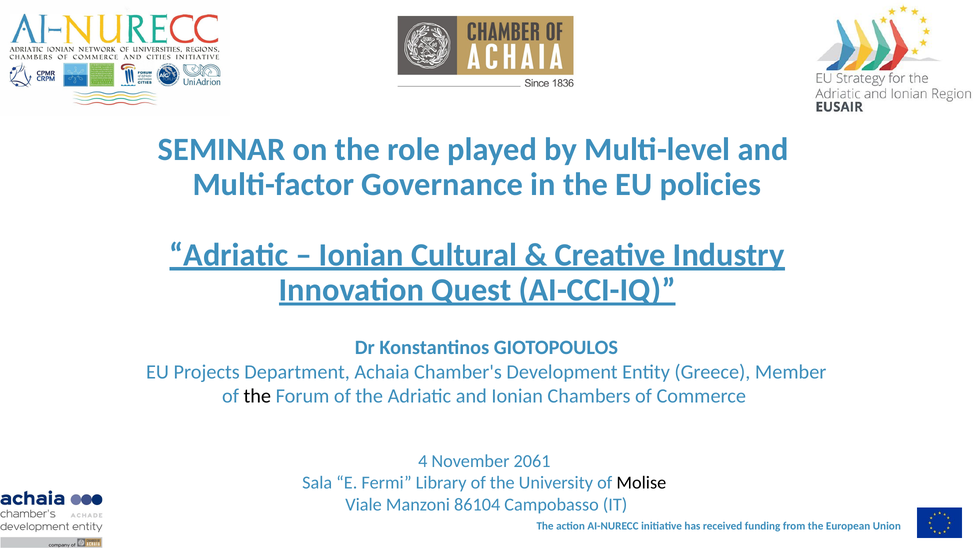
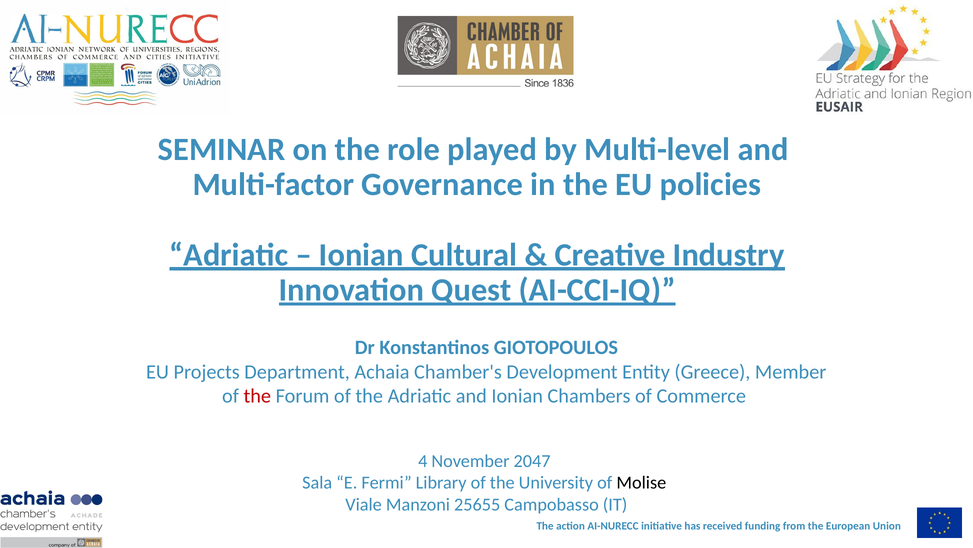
the colour: black -> red (257, 396)
2061: 2061 -> 2047 (532, 460)
86104: 86104 -> 25655 (477, 504)
